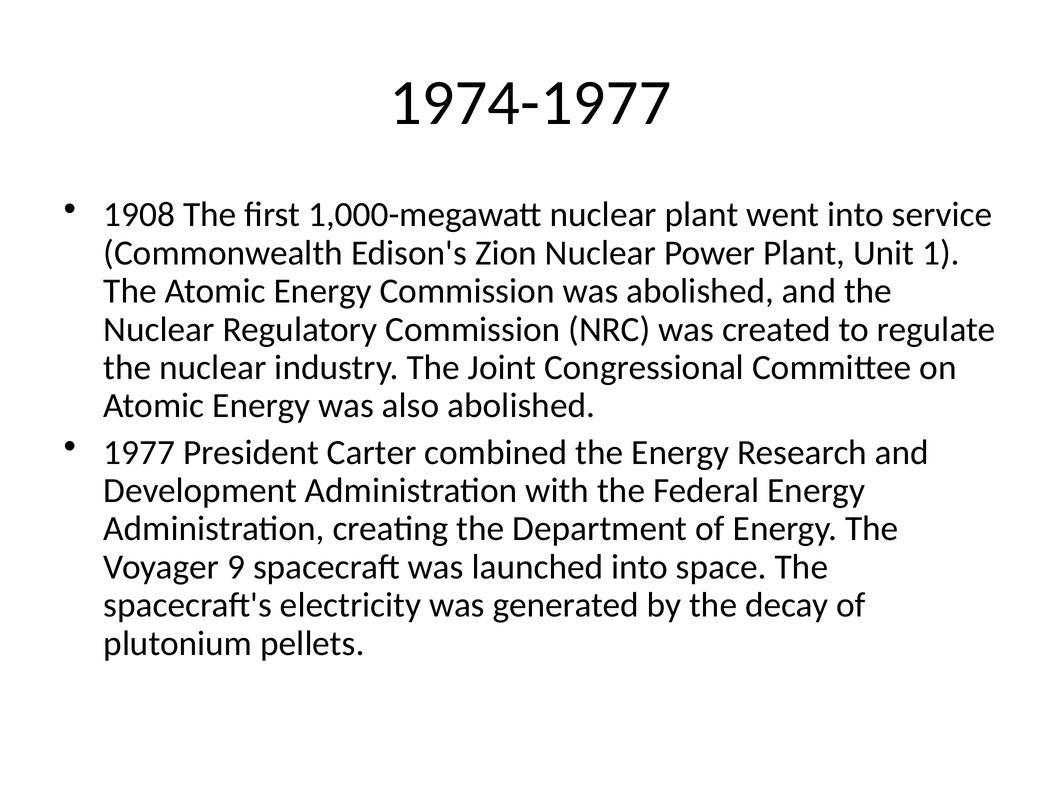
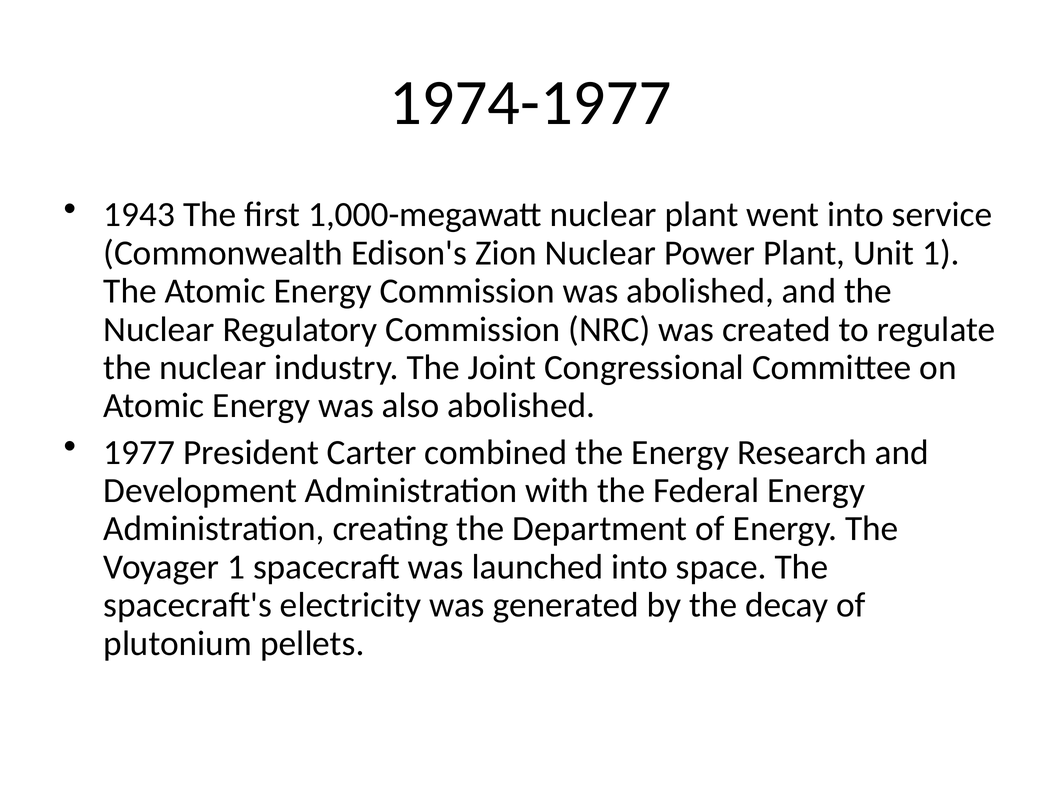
1908: 1908 -> 1943 (139, 215)
Voyager 9: 9 -> 1 (236, 567)
